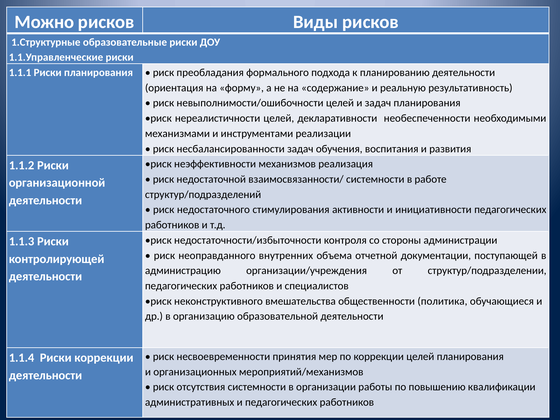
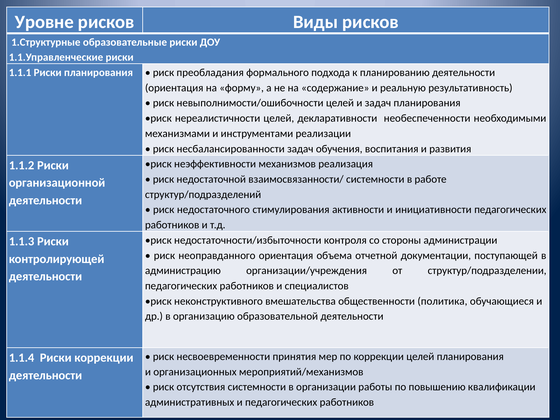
Можно: Можно -> Уровне (44, 22)
неоправданного внутренних: внутренних -> ориентация (286, 255)
